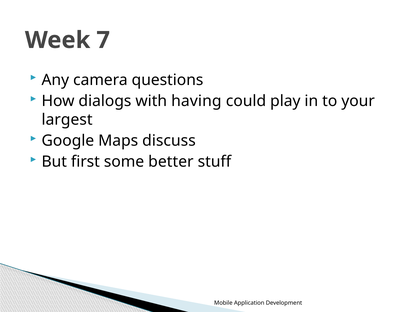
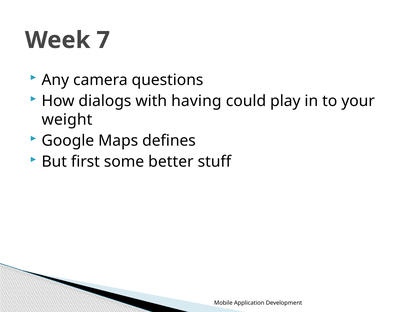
largest: largest -> weight (67, 120)
discuss: discuss -> defines (169, 141)
